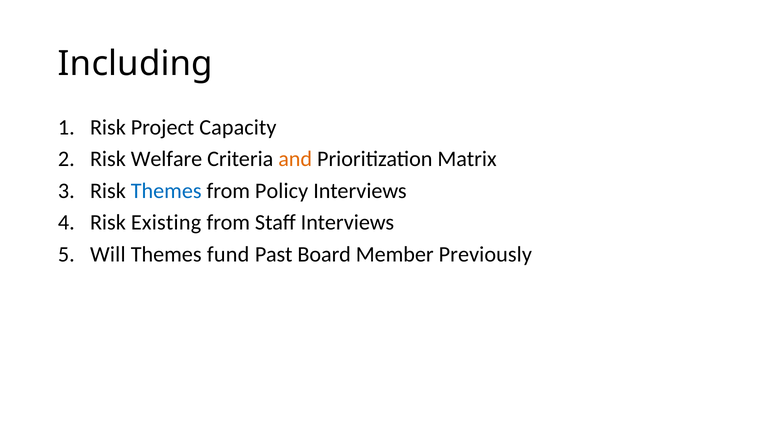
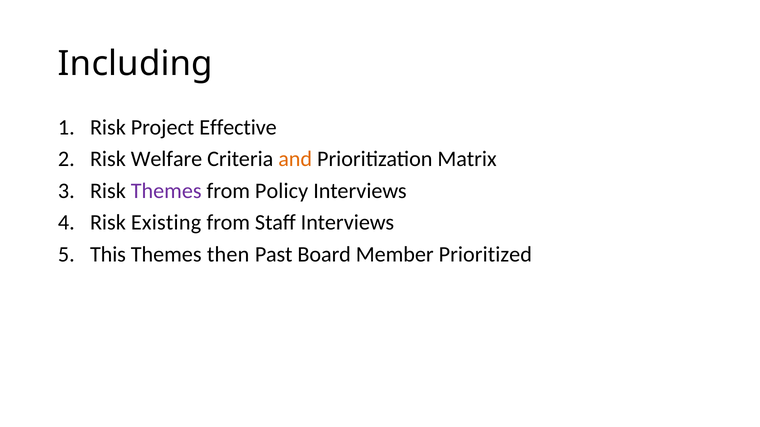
Capacity: Capacity -> Effective (238, 127)
Themes colour: blue -> purple (166, 191)
Will: Will -> This (108, 255)
fund: fund -> then (228, 255)
Previously: Previously -> Prioritized (485, 255)
